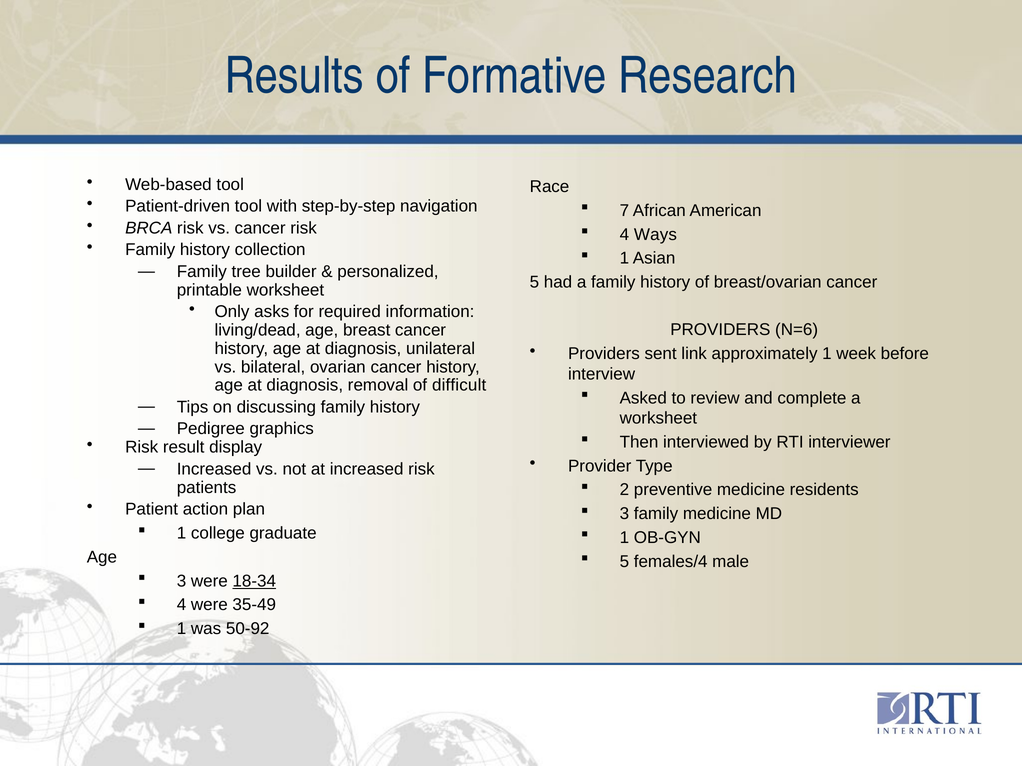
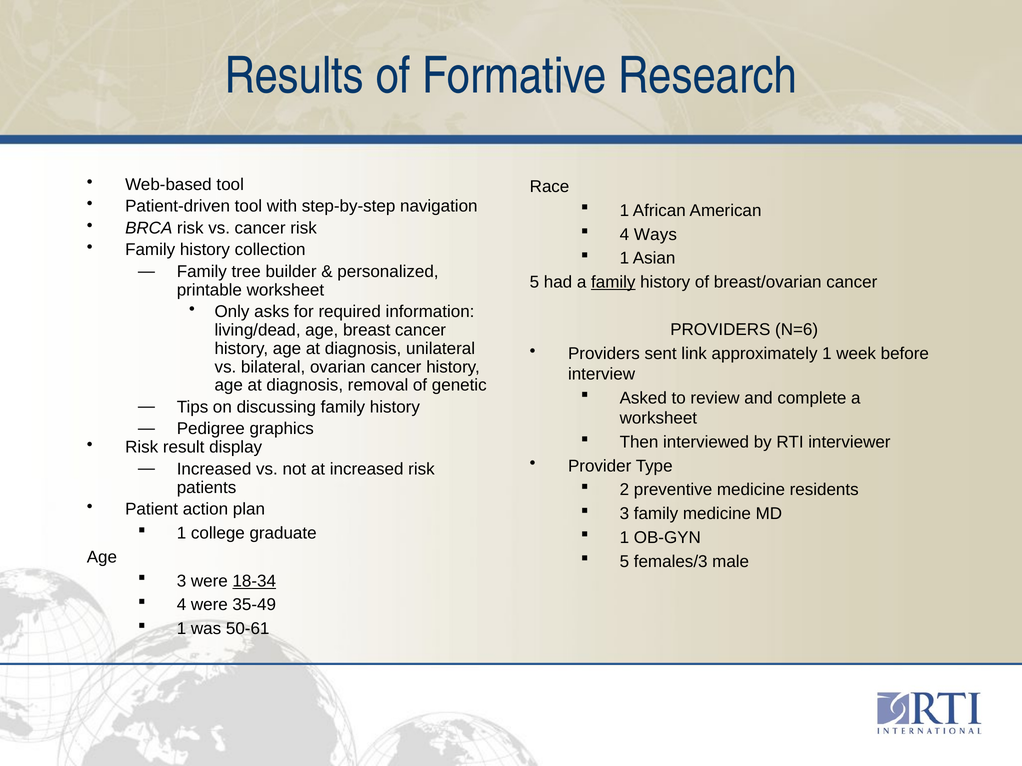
7: 7 -> 1 (624, 211)
family underline: none -> present (613, 282)
difficult: difficult -> genetic (459, 386)
females/4: females/4 -> females/3 (671, 562)
50-92: 50-92 -> 50-61 (248, 629)
